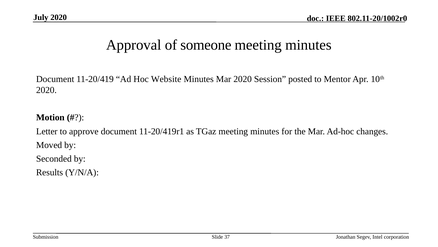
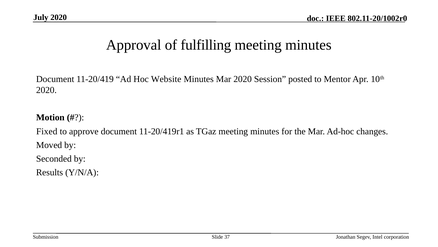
someone: someone -> fulfilling (206, 45)
Letter: Letter -> Fixed (47, 131)
